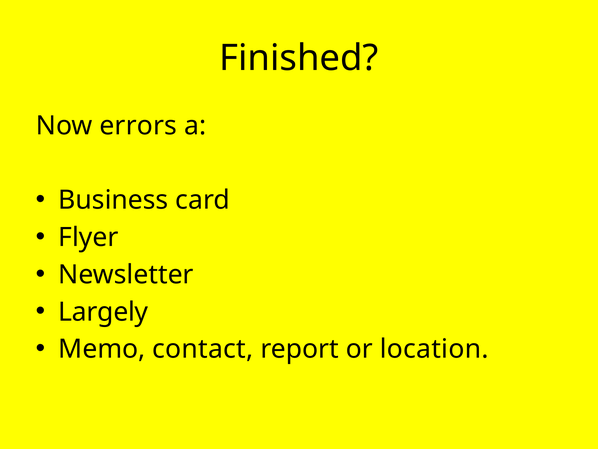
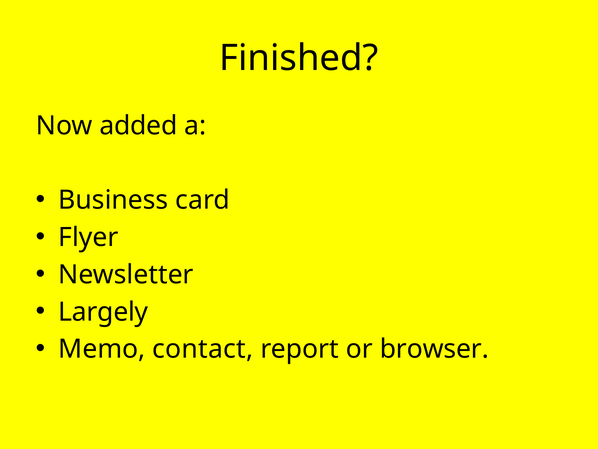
errors: errors -> added (138, 125)
location: location -> browser (434, 349)
